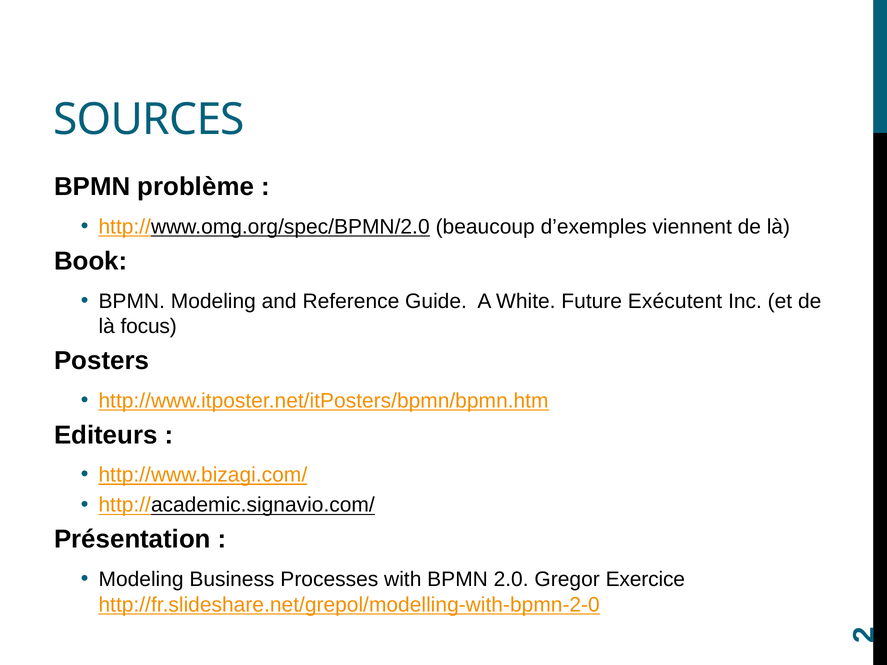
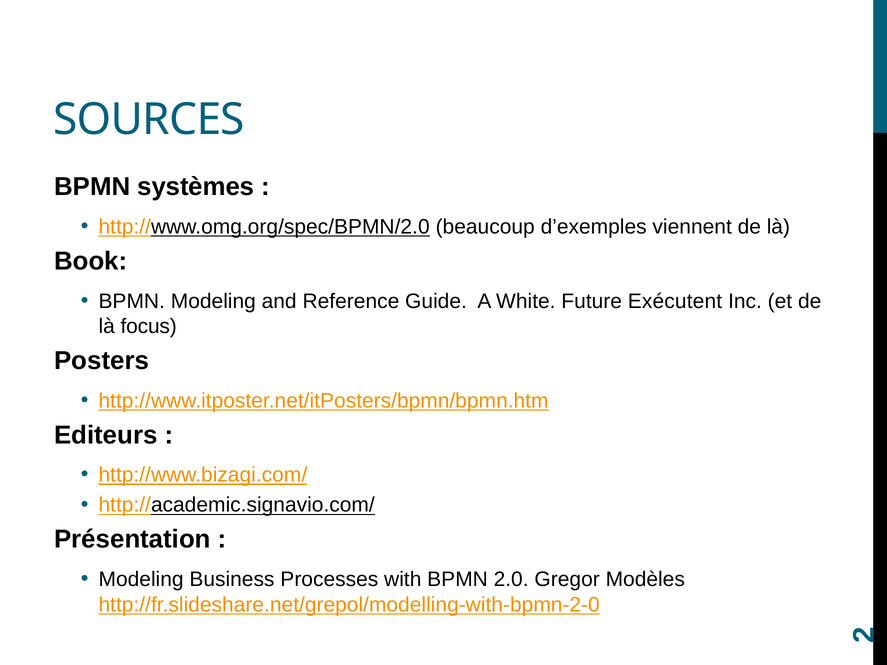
problème: problème -> systèmes (196, 187)
Exercice: Exercice -> Modèles (645, 580)
